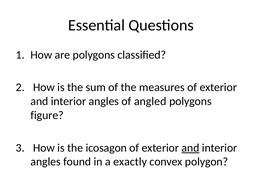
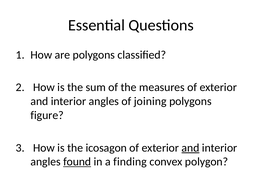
angled: angled -> joining (150, 102)
found underline: none -> present (77, 162)
exactly: exactly -> finding (130, 162)
